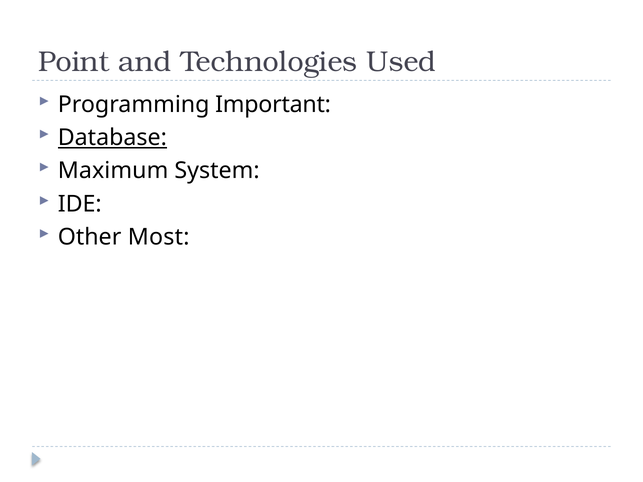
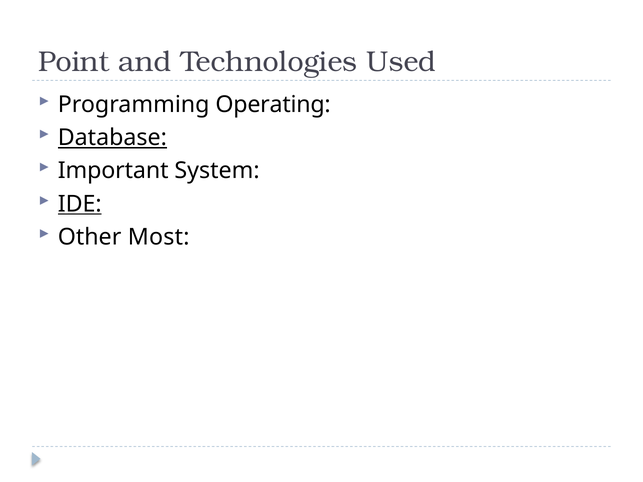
Important: Important -> Operating (273, 104)
Maximum: Maximum -> Important (113, 171)
IDE underline: none -> present (80, 204)
